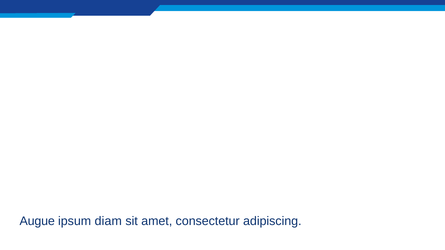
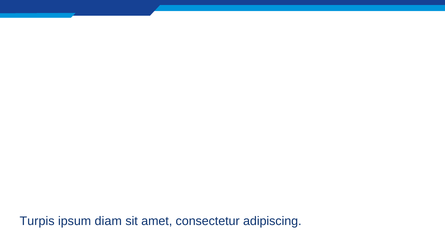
Augue: Augue -> Turpis (37, 221)
